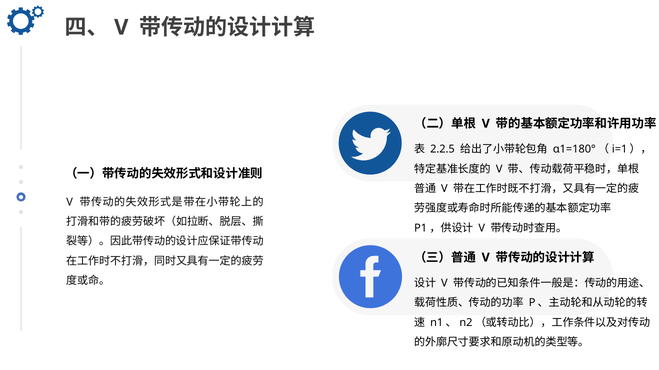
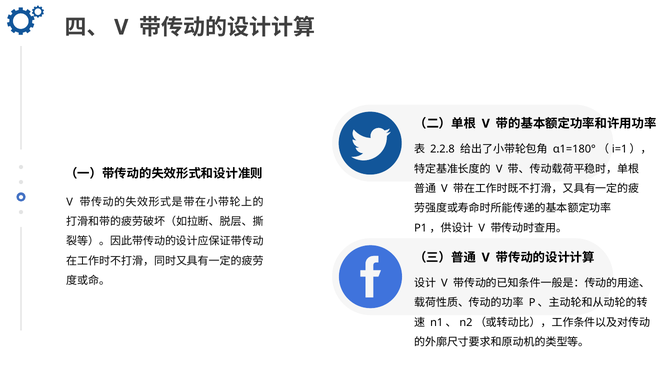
2.2.5: 2.2.5 -> 2.2.8 (442, 149)
